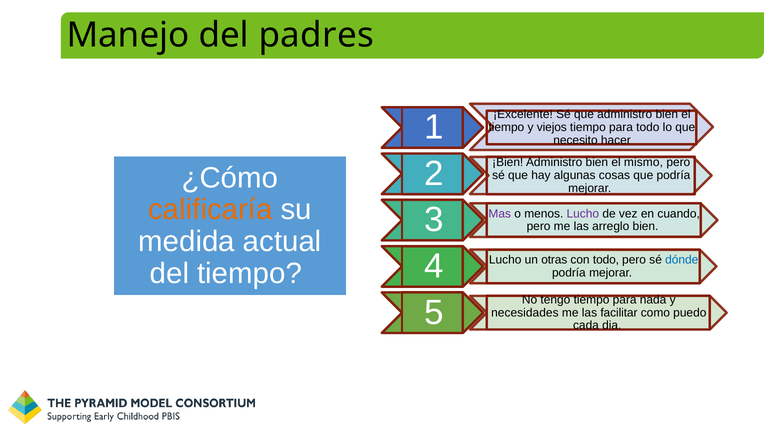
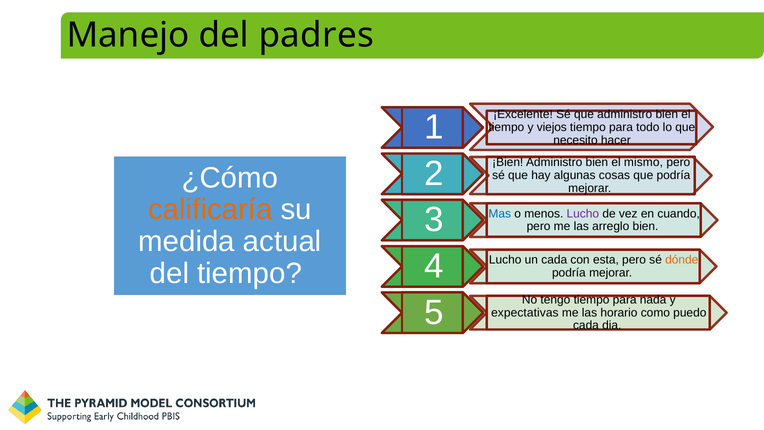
Mas colour: purple -> blue (500, 213)
un otras: otras -> cada (554, 260)
con todo: todo -> esta (606, 260)
dónde colour: blue -> orange (682, 260)
necesidades: necesidades -> expectativas (525, 312)
facilitar: facilitar -> horario (619, 312)
